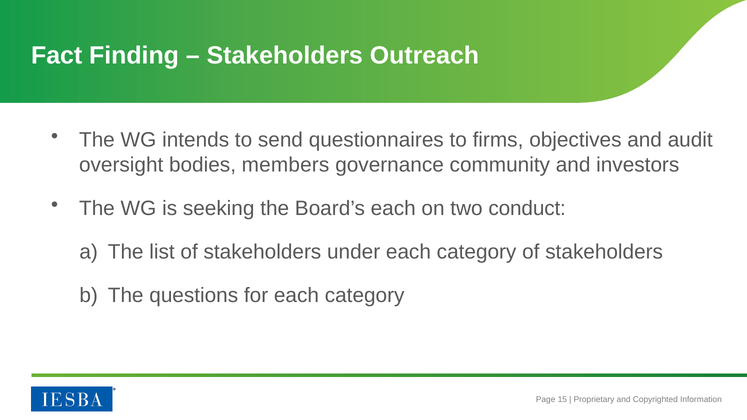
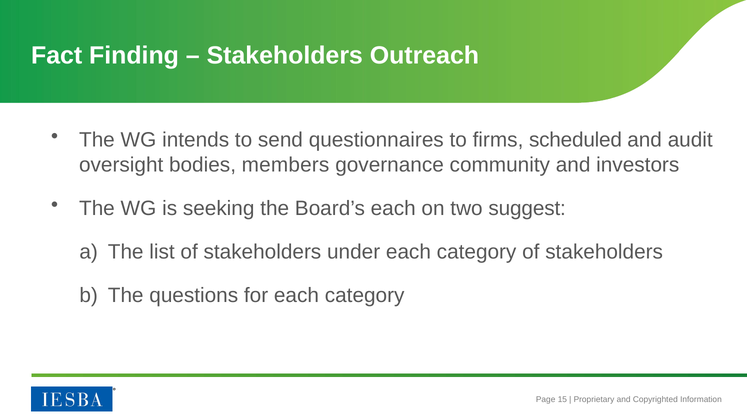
objectives: objectives -> scheduled (576, 140)
conduct: conduct -> suggest (527, 209)
